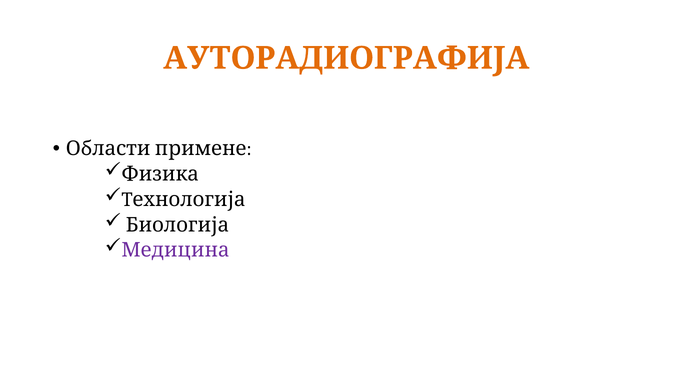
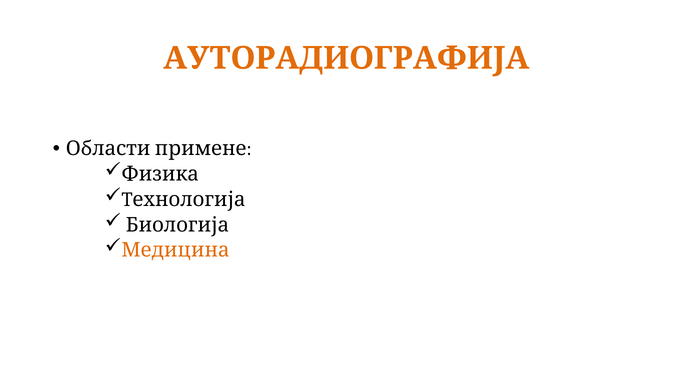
Медицина colour: purple -> orange (176, 250)
